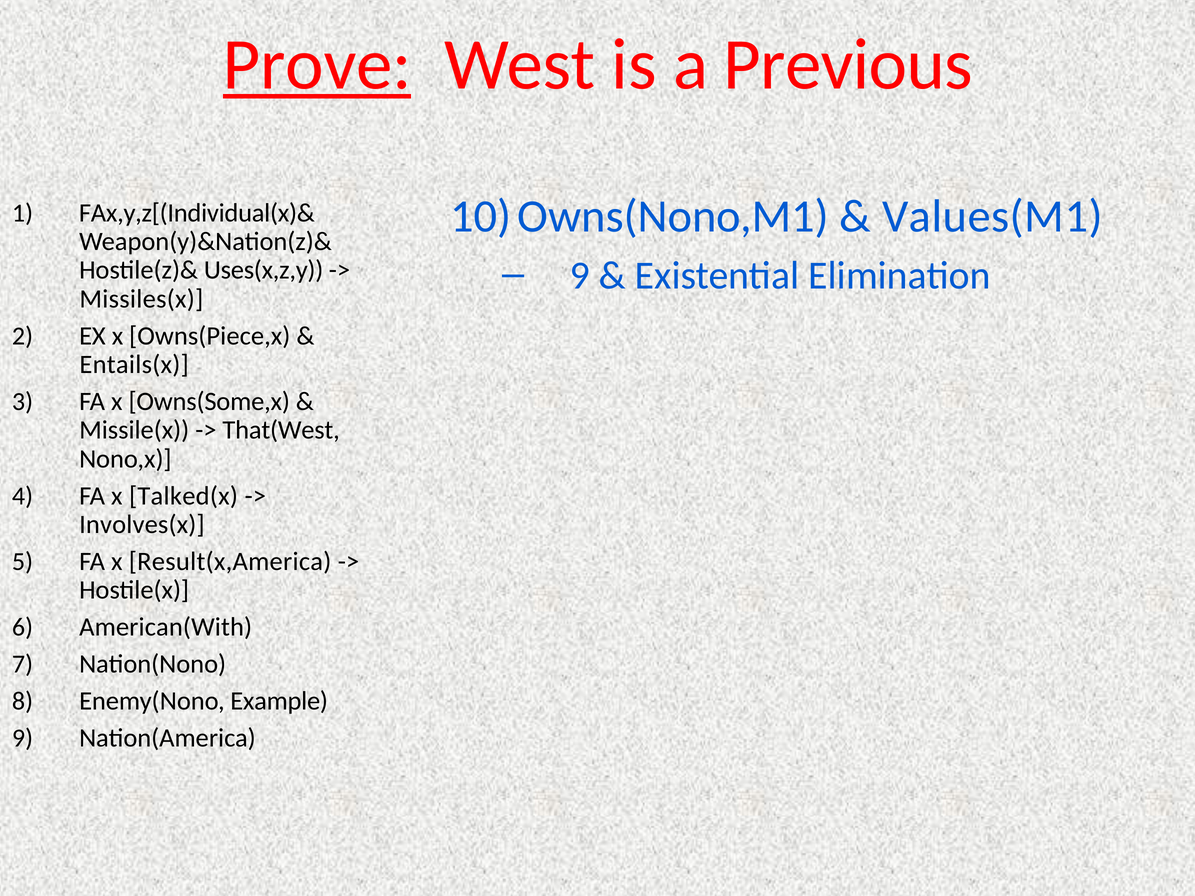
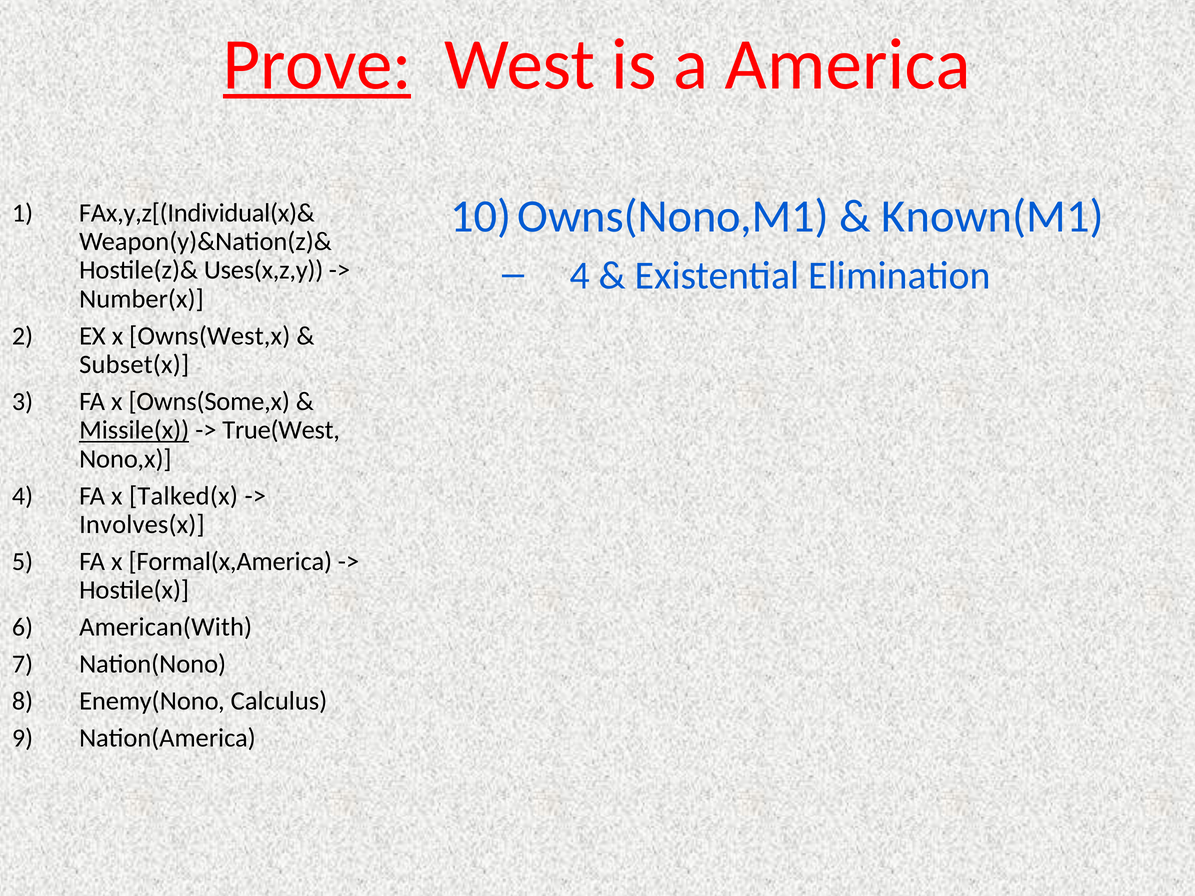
Previous: Previous -> America (848, 65)
Values(M1: Values(M1 -> Known(M1 (993, 216)
9: 9 -> 4 (580, 276)
Missiles(x: Missiles(x -> Number(x (141, 299)
Owns(Piece,x: Owns(Piece,x -> Owns(West,x (210, 336)
Entails(x: Entails(x -> Subset(x (134, 365)
Missile(x underline: none -> present (134, 430)
That(West: That(West -> True(West (281, 430)
Result(x,America: Result(x,America -> Formal(x,America (230, 562)
Example: Example -> Calculus (279, 701)
